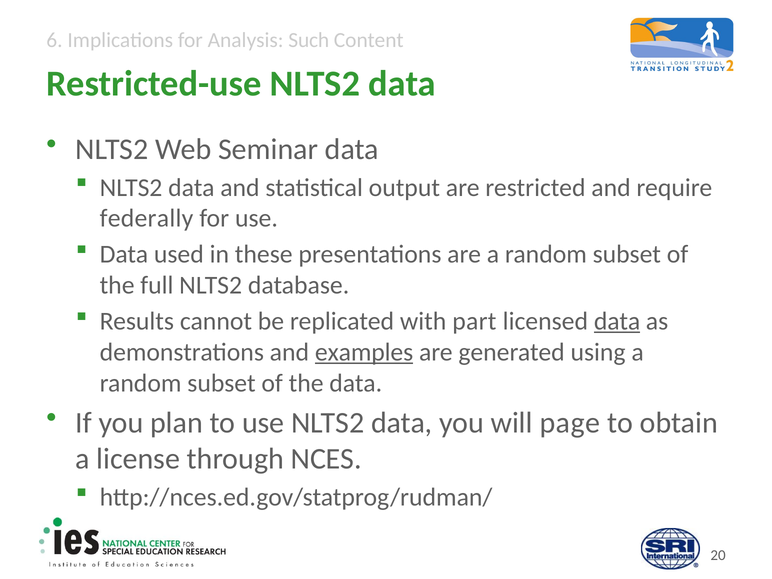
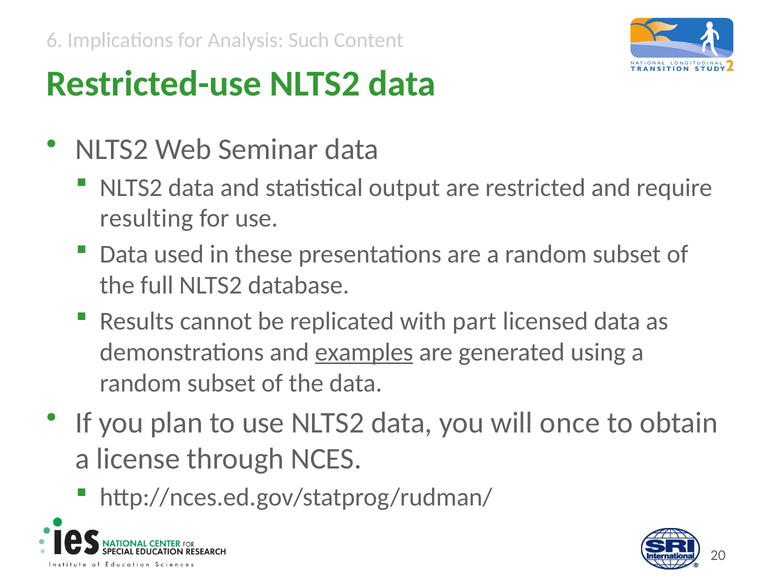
federally: federally -> resulting (146, 218)
data underline: present -> none (617, 321)
page: page -> once (570, 423)
